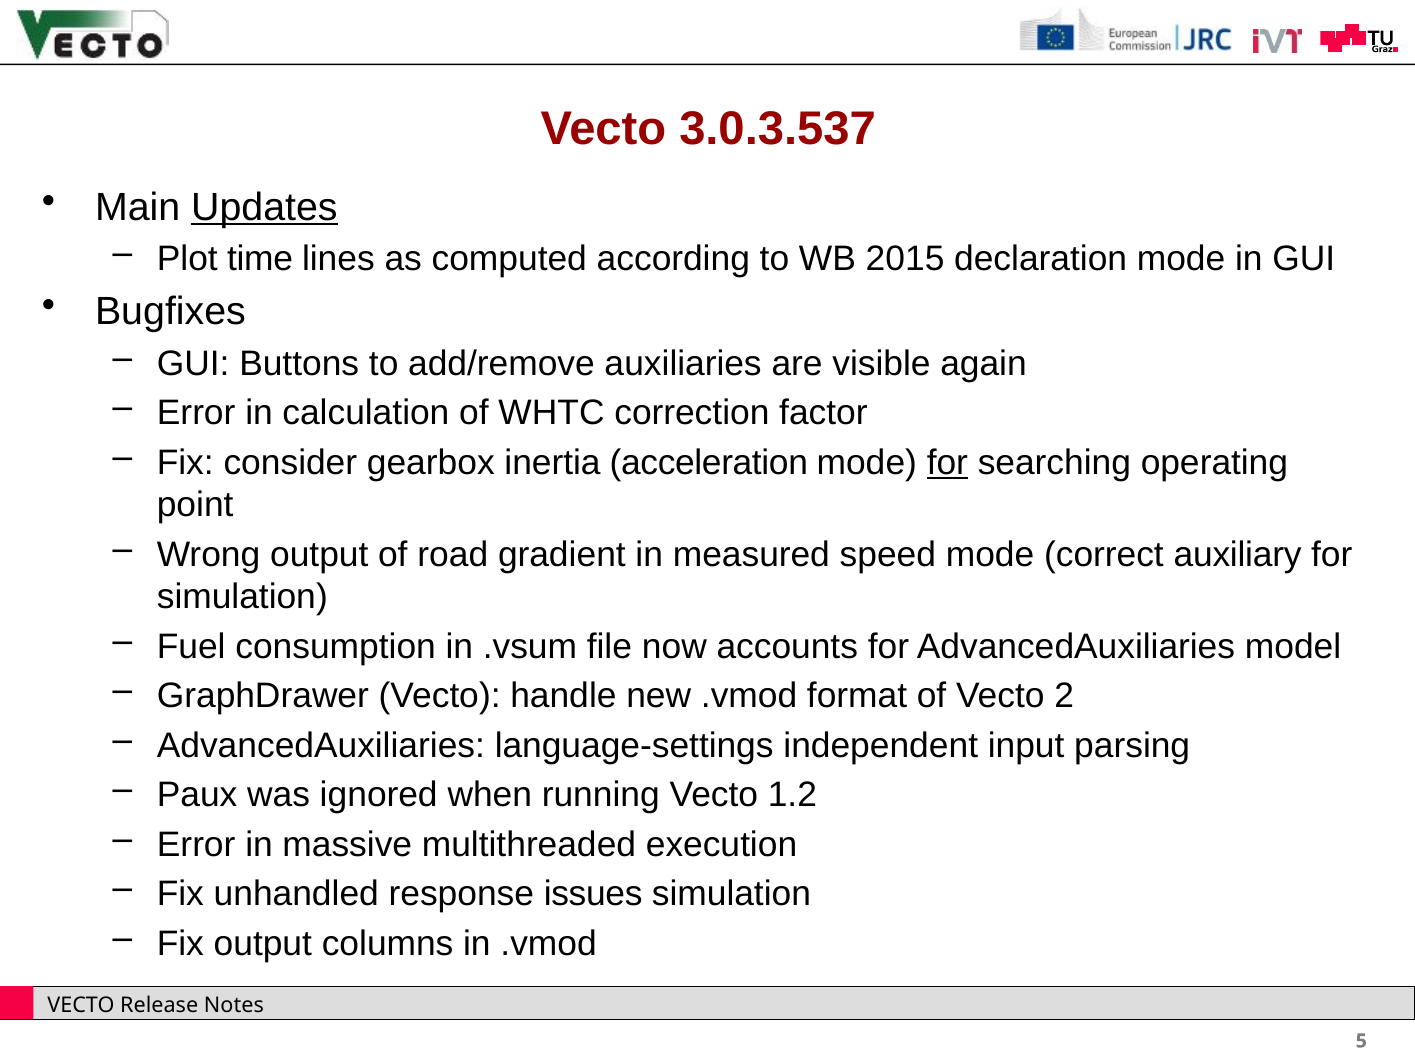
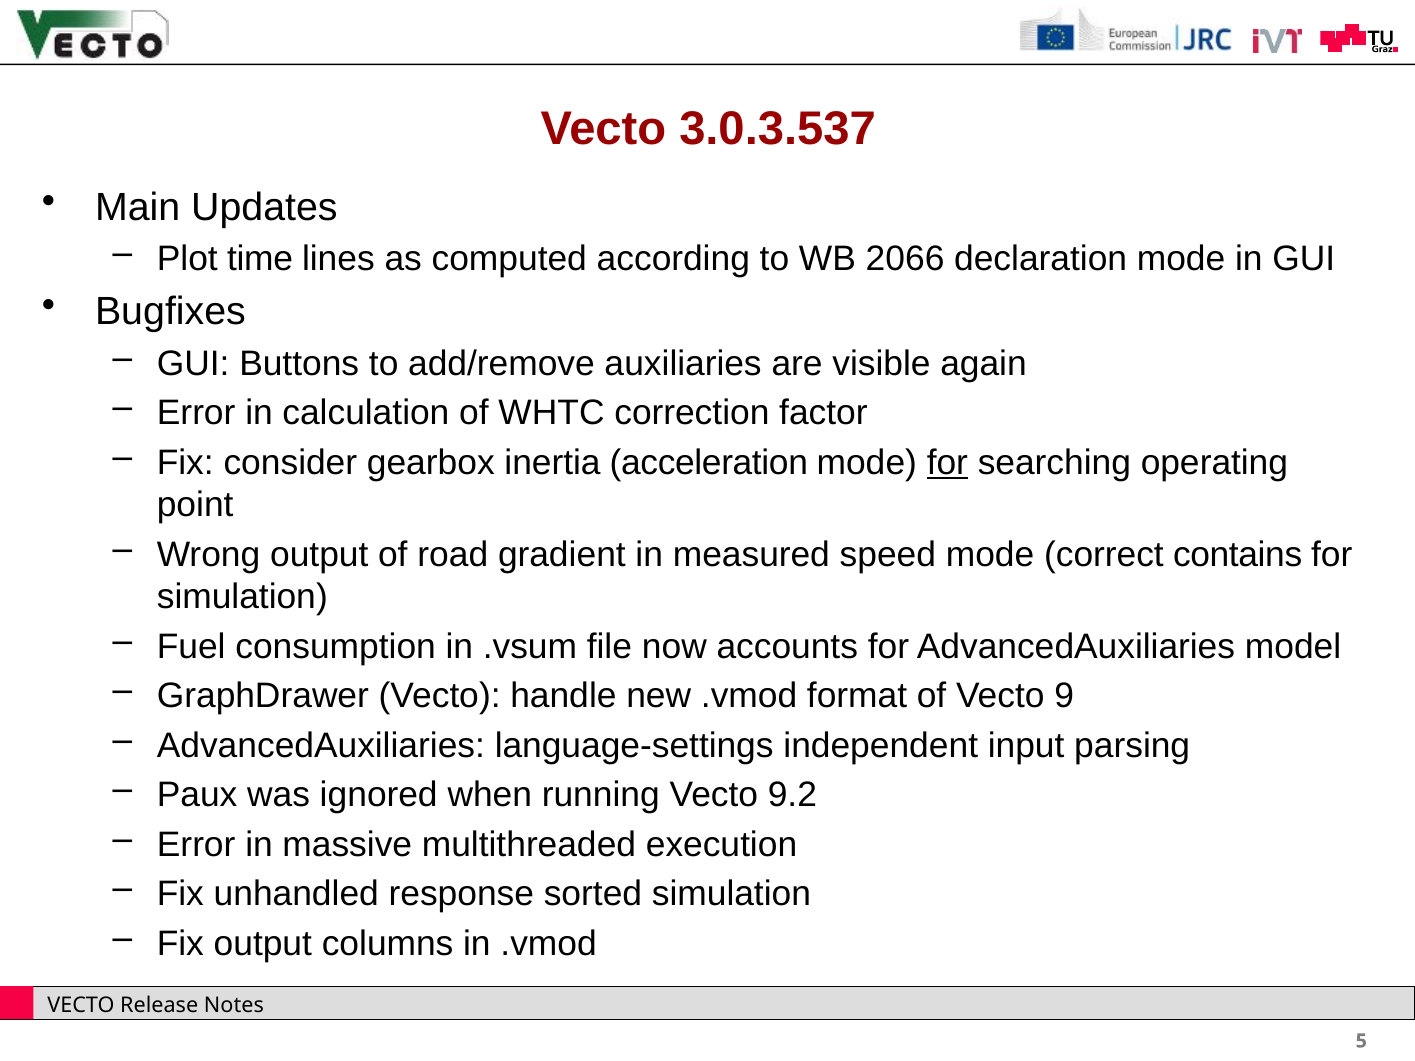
Updates underline: present -> none (264, 207)
2015: 2015 -> 2066 (905, 259)
auxiliary: auxiliary -> contains (1238, 555)
2: 2 -> 9 (1064, 696)
1.2: 1.2 -> 9.2 (792, 795)
issues: issues -> sorted (593, 894)
